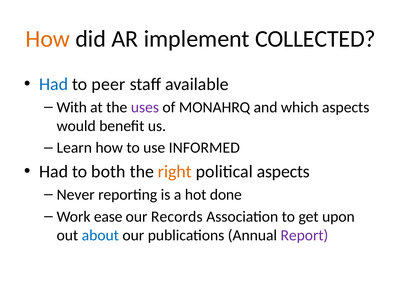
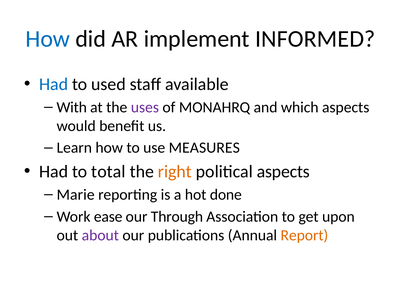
How colour: orange -> blue (48, 39)
COLLECTED: COLLECTED -> INFORMED (315, 39)
peer: peer -> used (109, 84)
INFORMED: INFORMED -> MEASURES (204, 148)
both: both -> total (108, 172)
Never: Never -> Marie (76, 195)
Records: Records -> Through (177, 216)
about colour: blue -> purple (100, 235)
Report colour: purple -> orange (304, 235)
